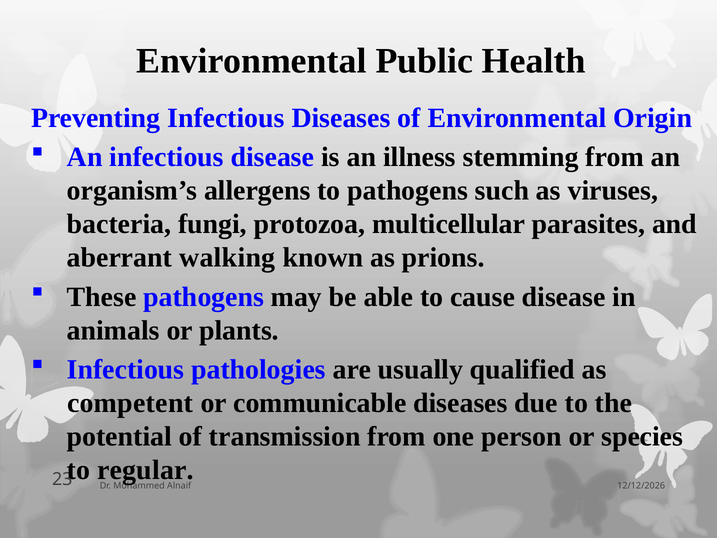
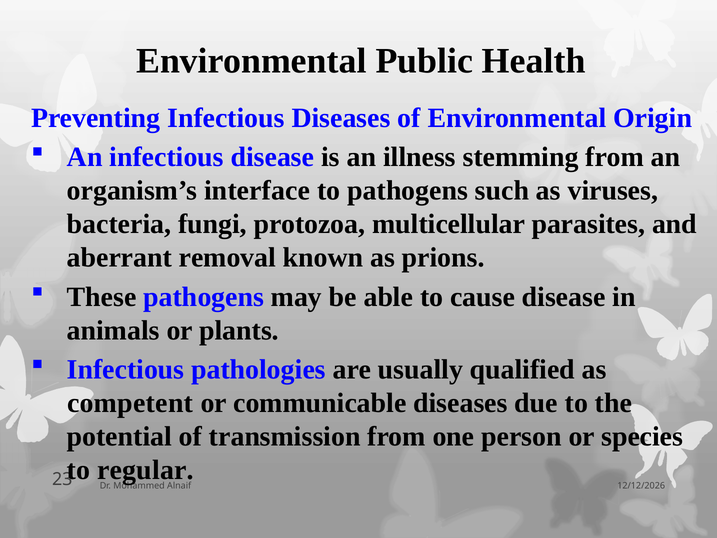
allergens: allergens -> interface (257, 191)
walking: walking -> removal (227, 257)
